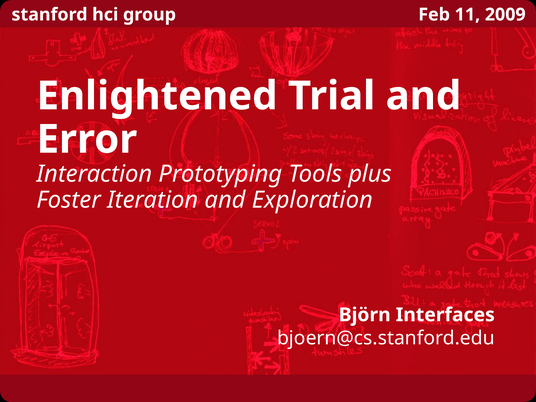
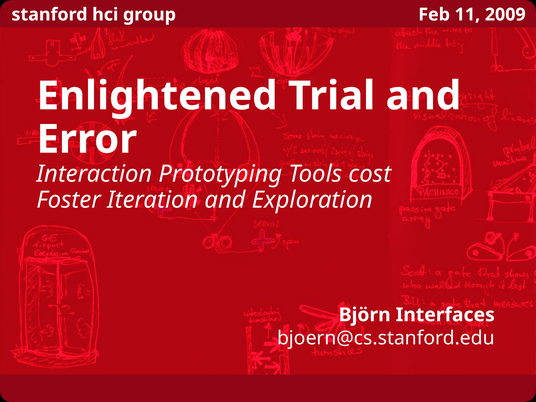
plus: plus -> cost (370, 174)
